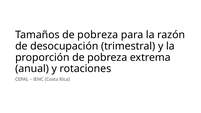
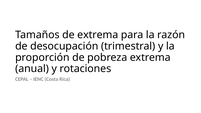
Tamaños de pobreza: pobreza -> extrema (98, 35)
